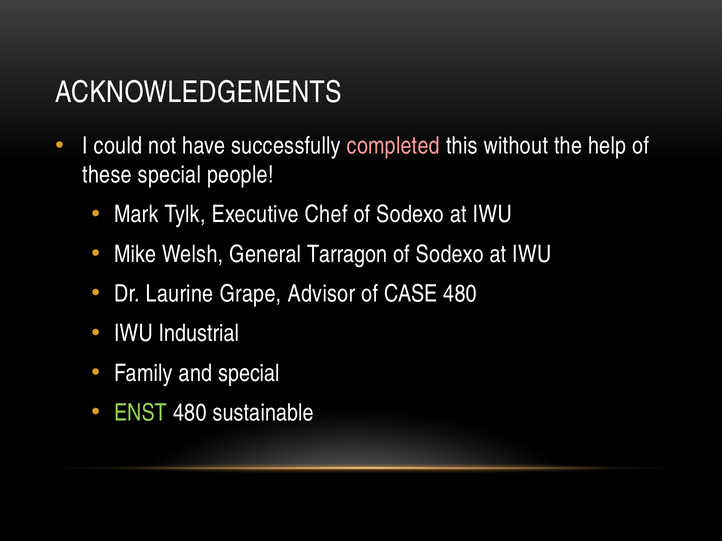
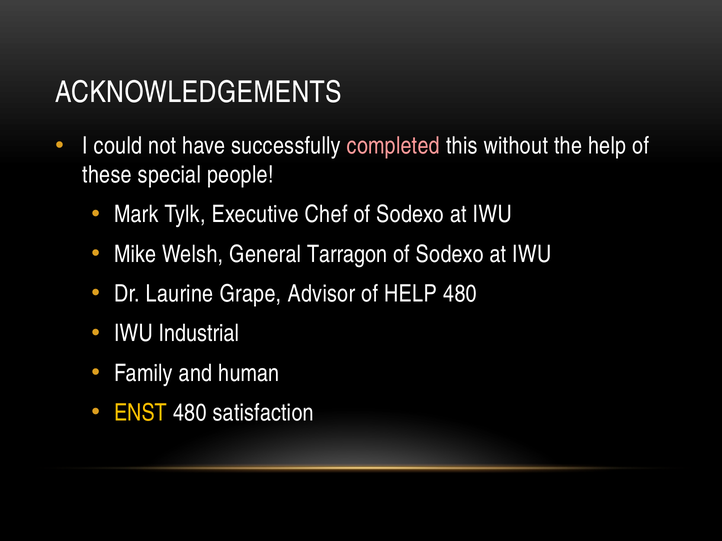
of CASE: CASE -> HELP (411, 294)
and special: special -> human (249, 374)
ENST colour: light green -> yellow (141, 413)
sustainable: sustainable -> satisfaction (263, 413)
